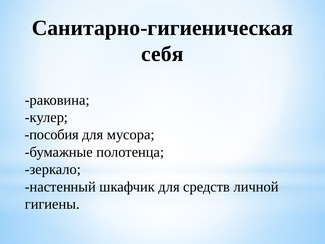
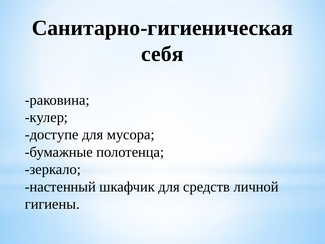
пособия: пособия -> доступе (52, 135)
